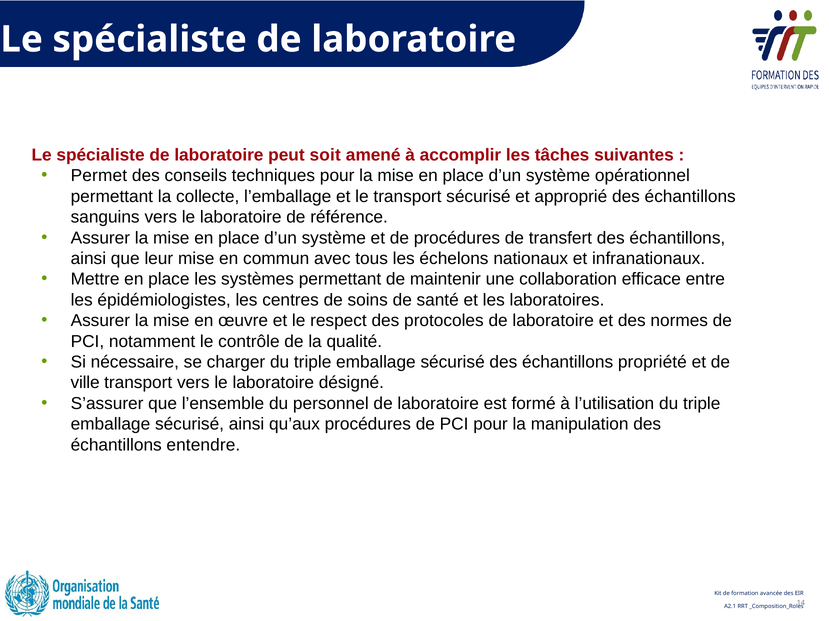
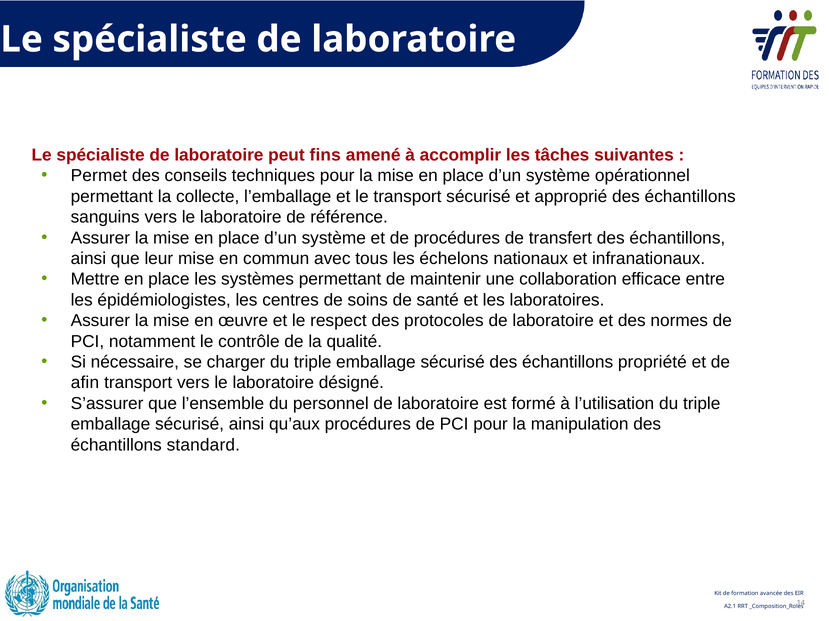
soit: soit -> fins (325, 155)
ville: ville -> afin (85, 383)
entendre: entendre -> standard (203, 445)
